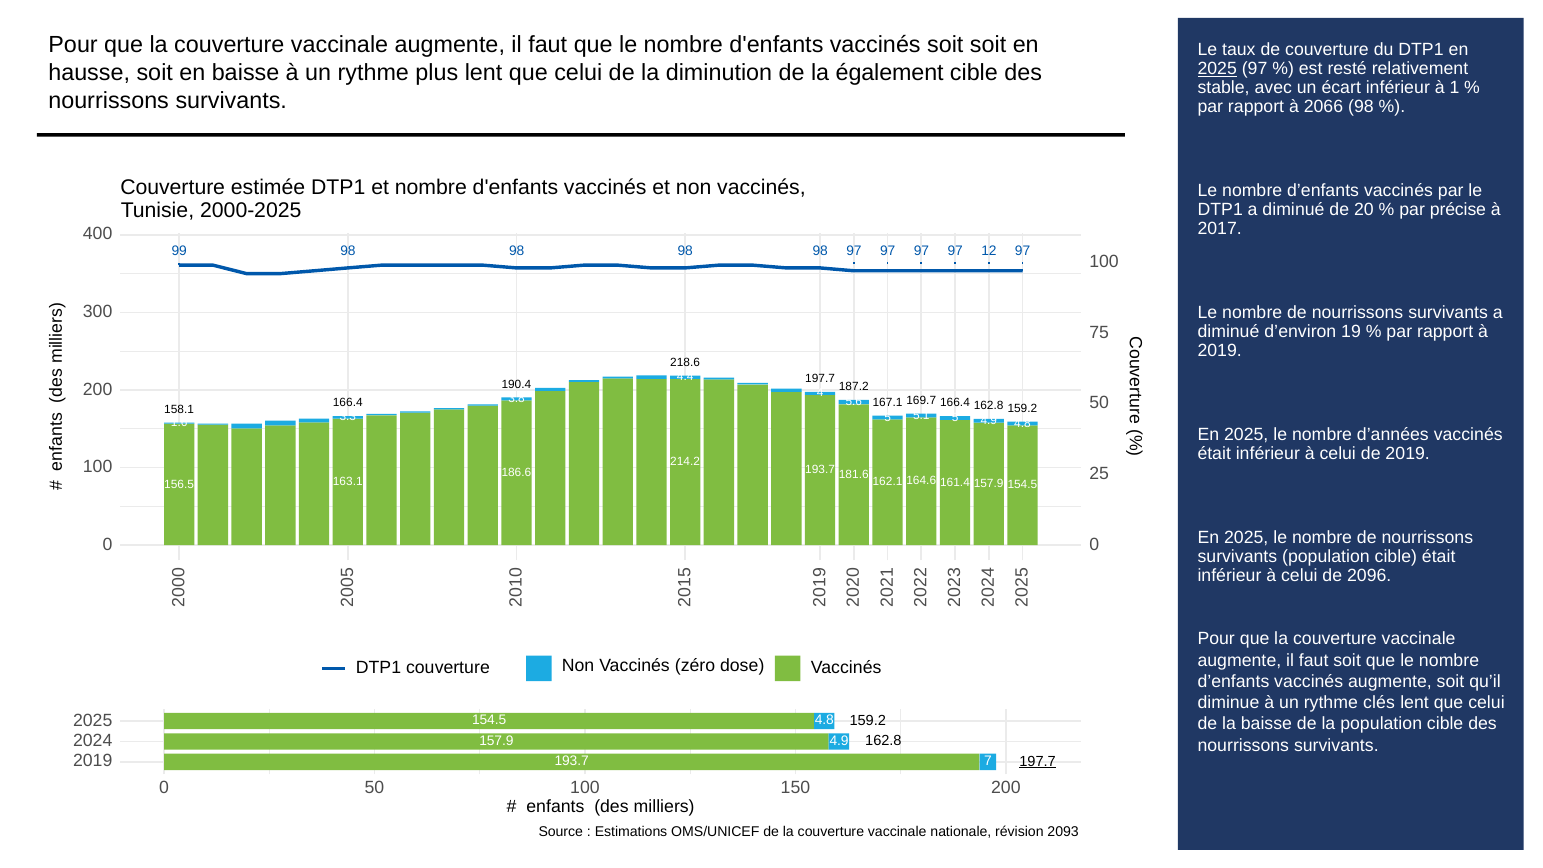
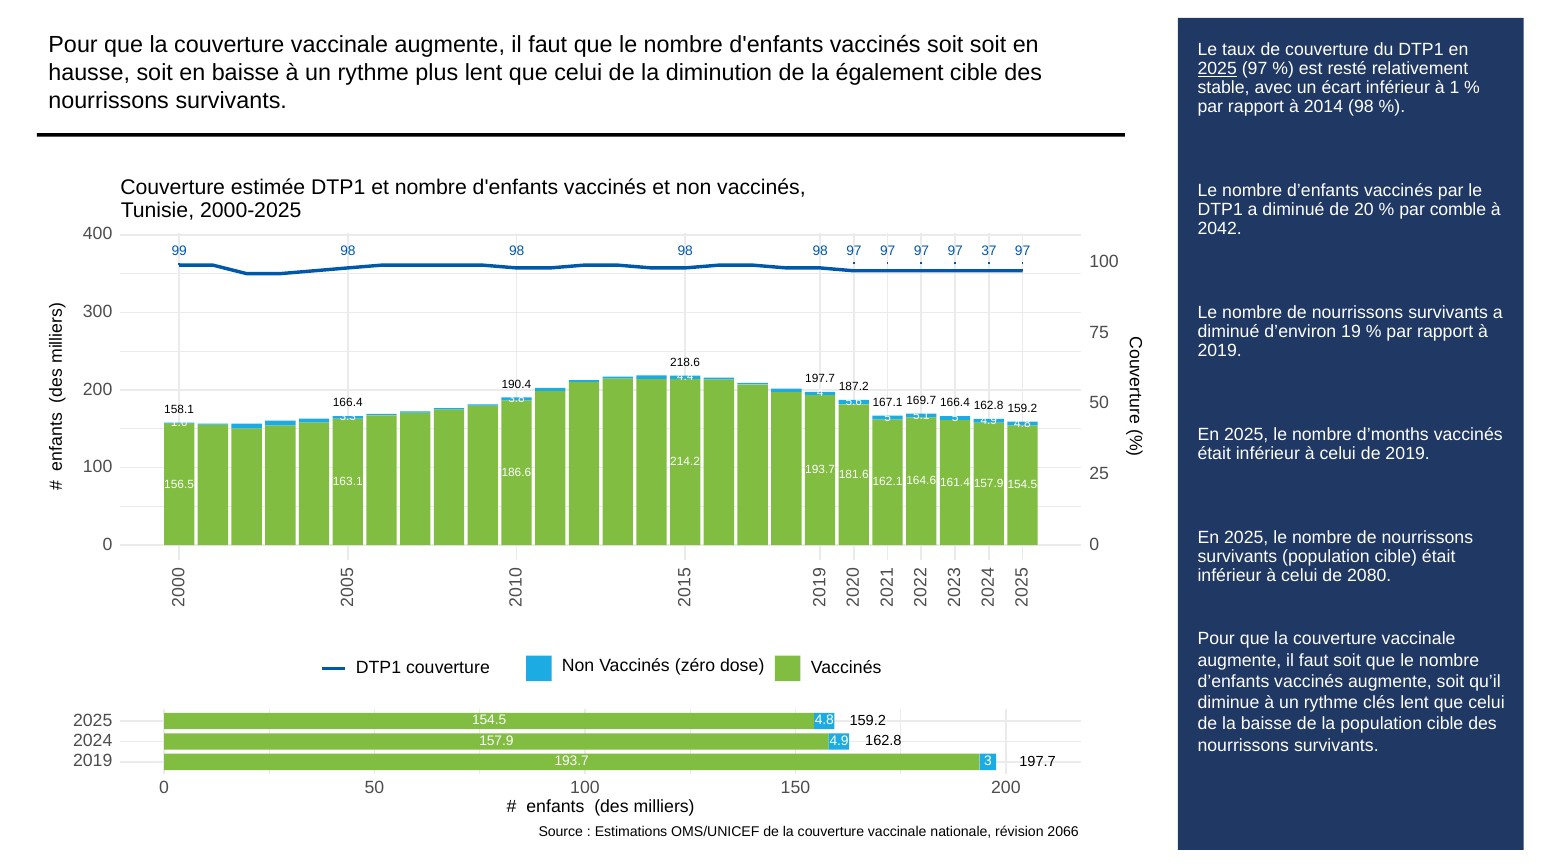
2066: 2066 -> 2014 (1323, 107)
précise: précise -> comble (1458, 210)
2017: 2017 -> 2042 (1220, 229)
12: 12 -> 37 (989, 251)
d’années: d’années -> d’months (1393, 435)
2096: 2096 -> 2080 (1369, 576)
197.7 underline: present -> none (1038, 761)
193.7 7: 7 -> 3 (988, 761)
2093: 2093 -> 2066 (1063, 831)
